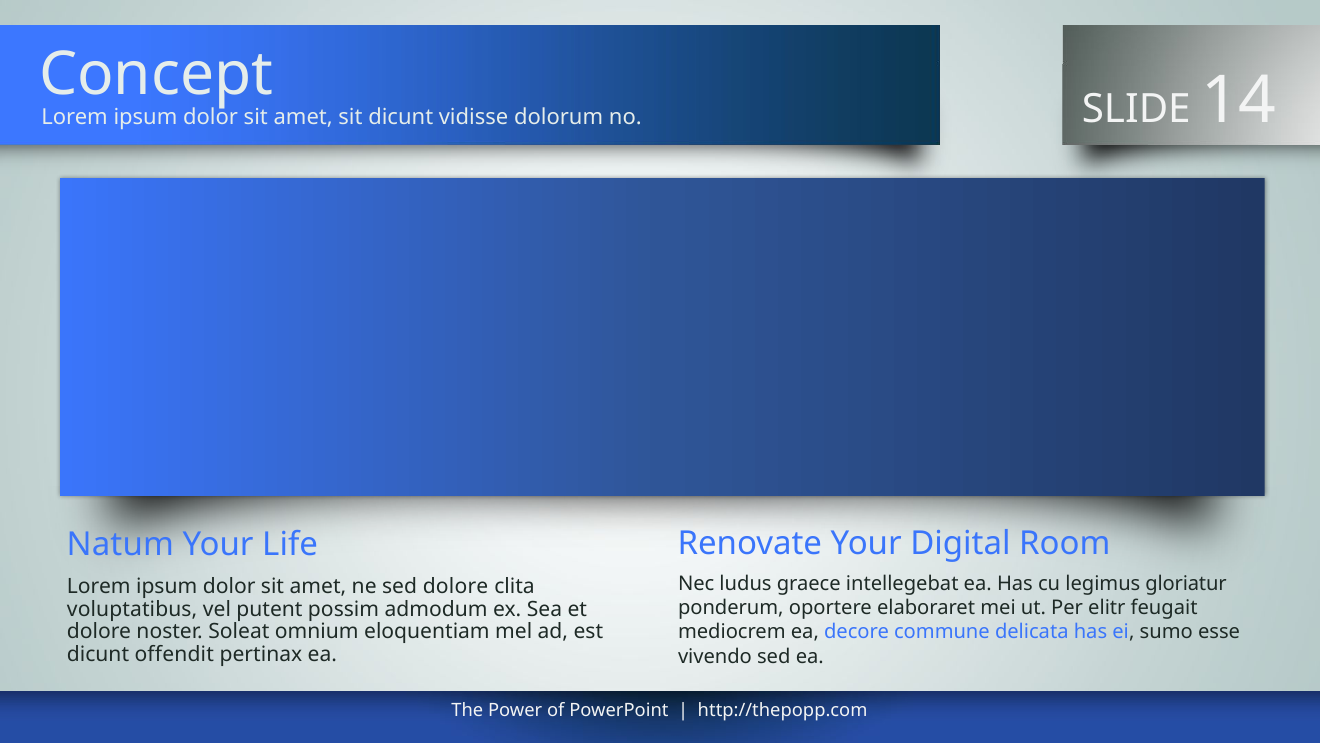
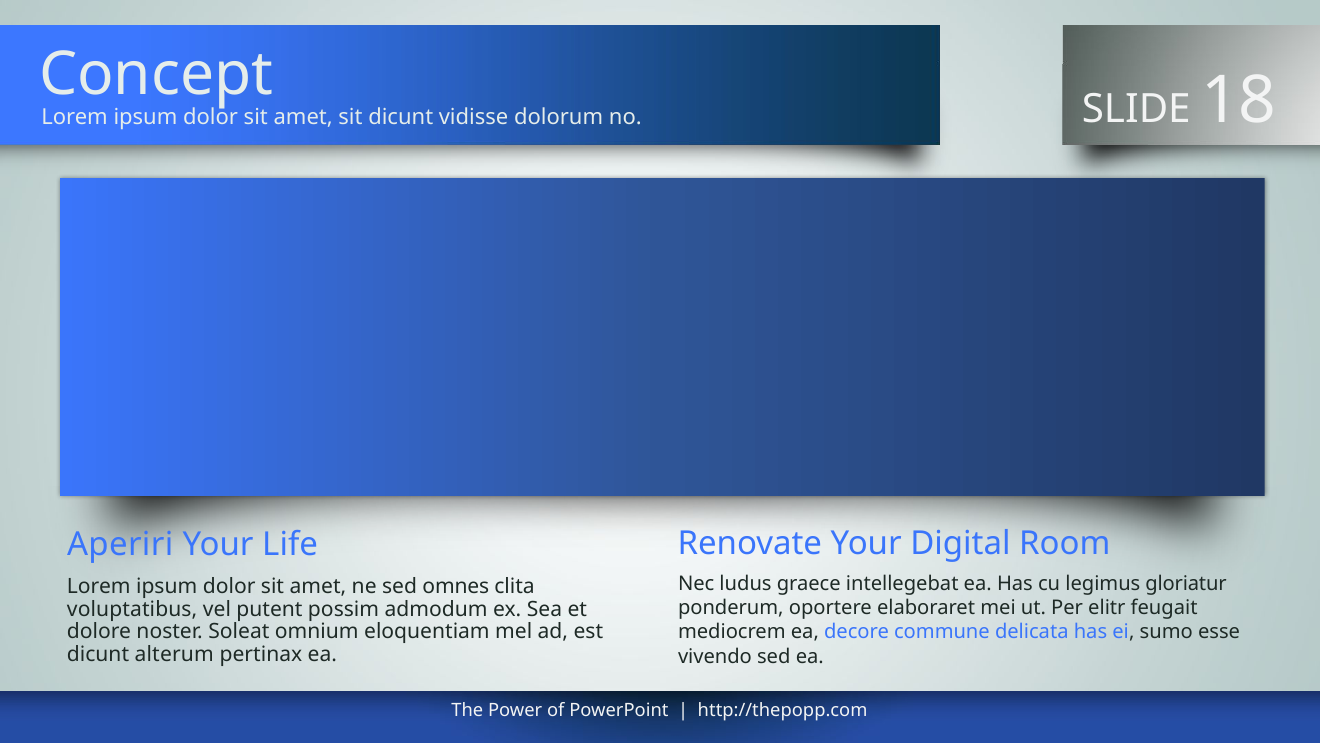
14: 14 -> 18 (1239, 101)
Natum: Natum -> Aperiri (120, 545)
sed dolore: dolore -> omnes (456, 586)
offendit: offendit -> alterum (174, 654)
